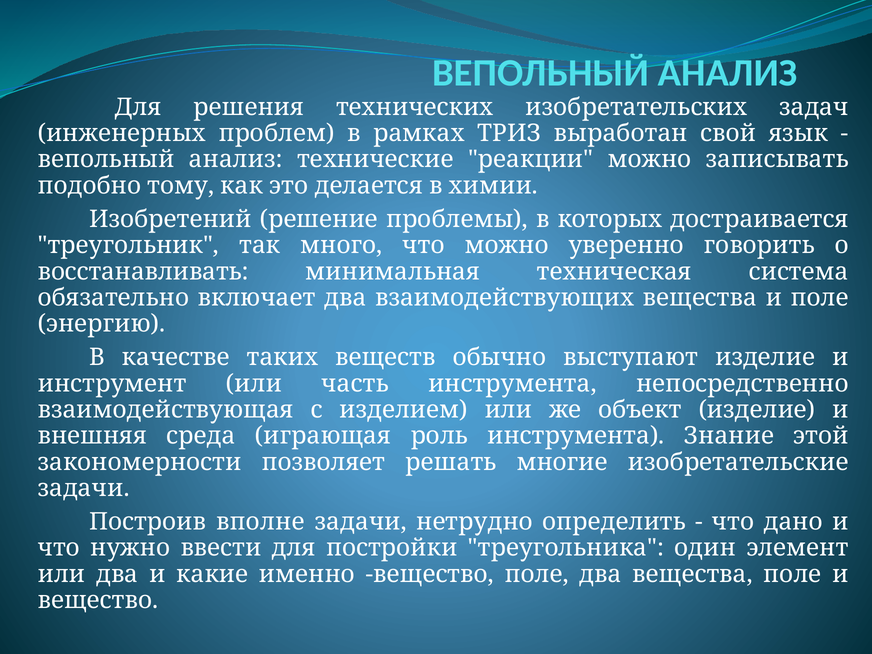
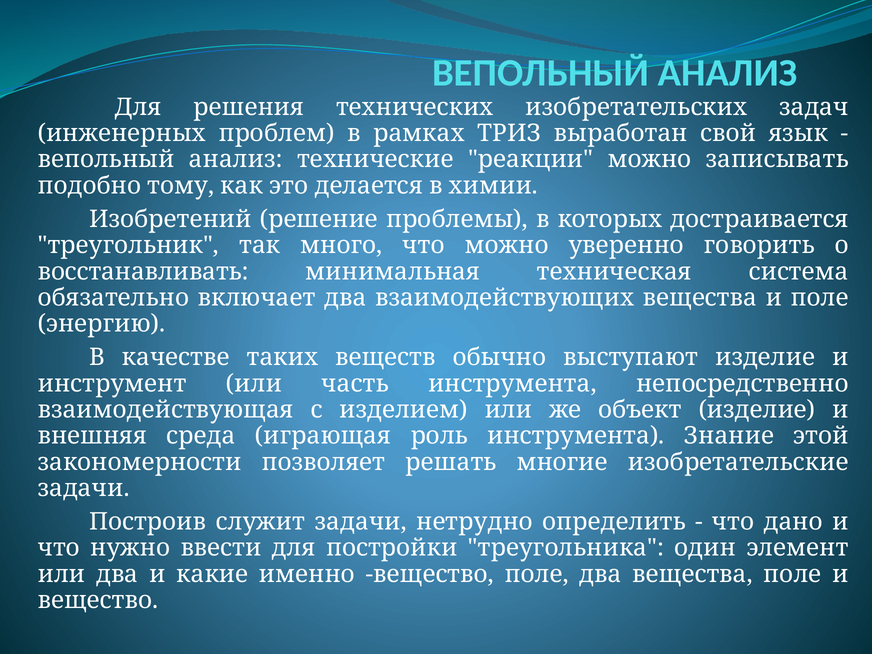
вполне: вполне -> служит (260, 522)
